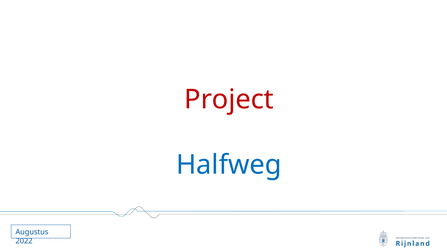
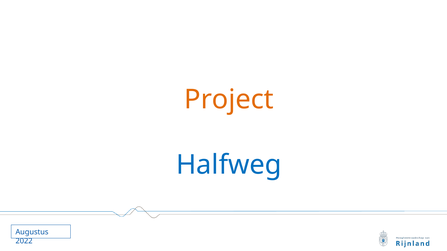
Project colour: red -> orange (229, 100)
